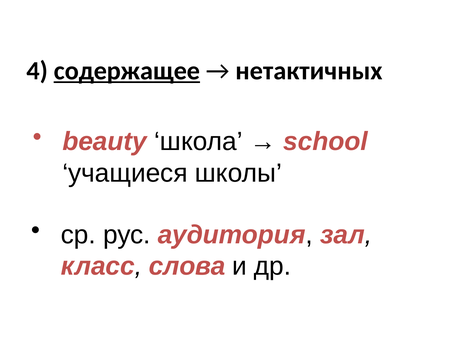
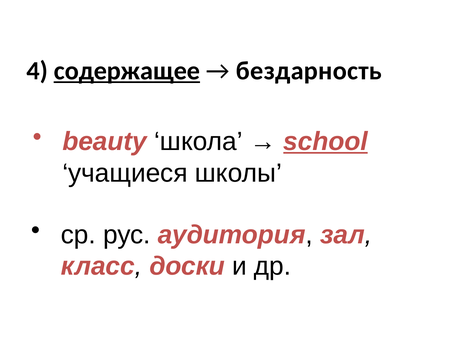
нетактичных: нетактичных -> бездарность (309, 71)
school underline: none -> present (326, 141)
слова: слова -> доски (187, 266)
